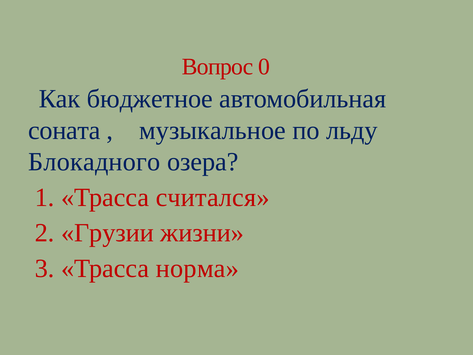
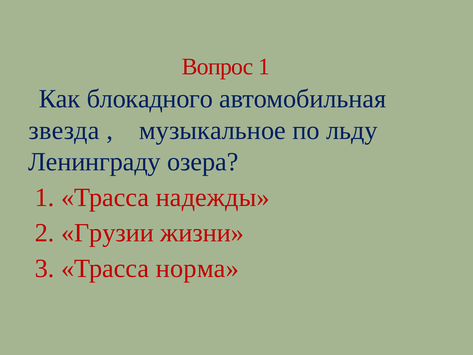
Вопрос 0: 0 -> 1 (264, 67)
бюджетное: бюджетное -> блокадного (150, 99)
соната: соната -> звезда (64, 130)
Блокадного: Блокадного -> Ленинграду (94, 162)
считался: считался -> надежды (213, 197)
